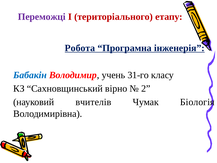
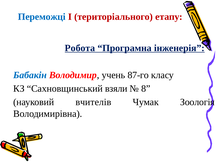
Переможці colour: purple -> blue (42, 17)
31-го: 31-го -> 87-го (138, 75)
вірно: вірно -> взяли (116, 88)
2: 2 -> 8 (146, 88)
Біологія: Біологія -> Зоологія (197, 102)
